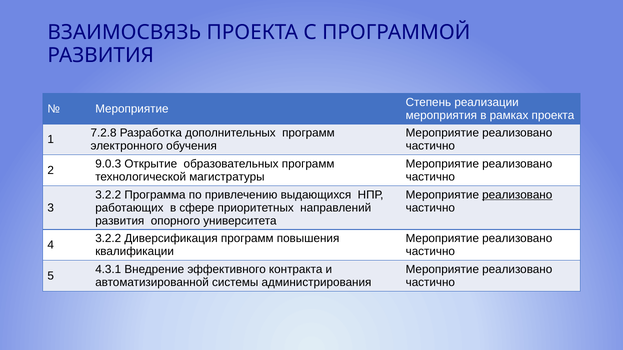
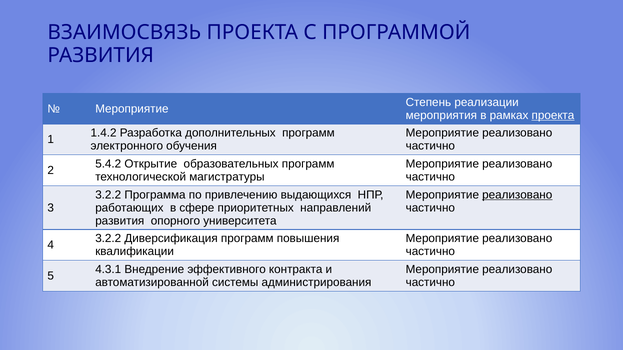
проекта underline: none -> present (553, 115)
7.2.8: 7.2.8 -> 1.4.2 (104, 133)
9.0.3: 9.0.3 -> 5.4.2 (108, 164)
